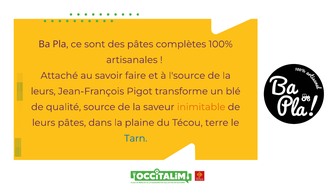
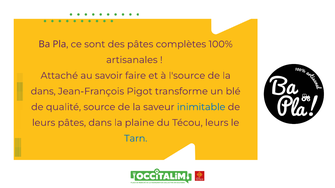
leurs: leurs -> dans (43, 91)
inimitable colour: orange -> blue (201, 107)
Técou terre: terre -> leurs (217, 123)
